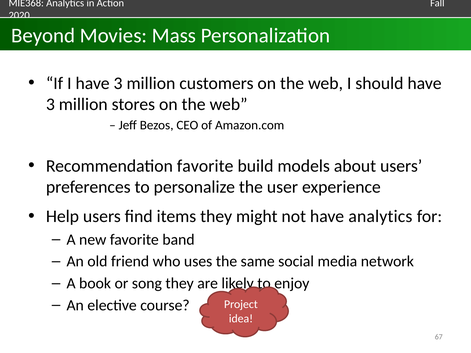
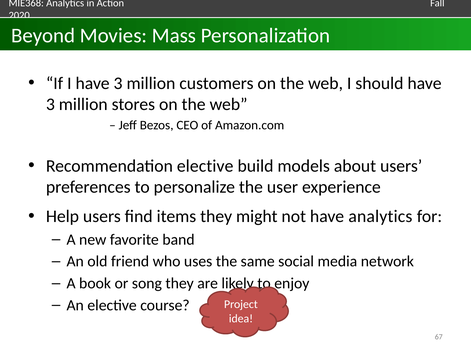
Recommendation favorite: favorite -> elective (205, 166)
